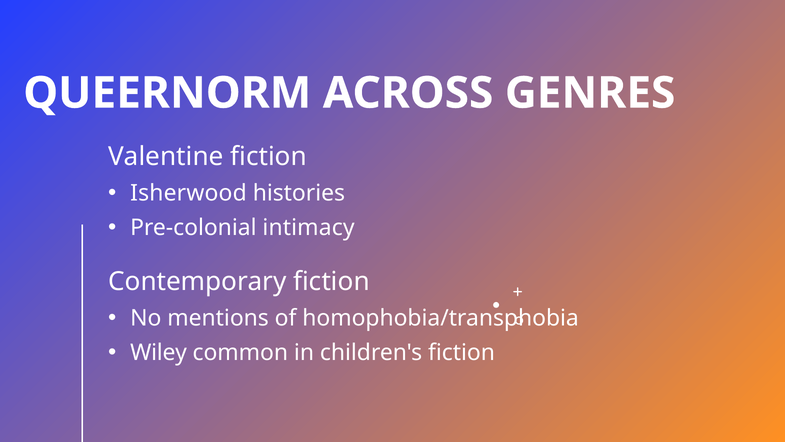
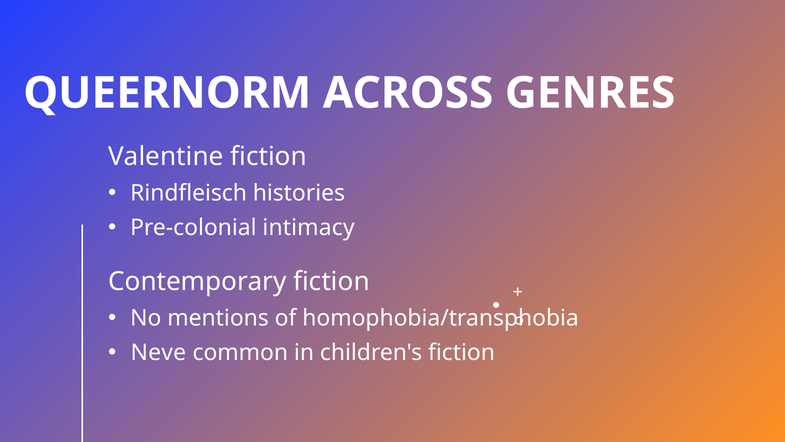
Isherwood: Isherwood -> Rindfleisch (189, 193)
Wiley: Wiley -> Neve (158, 352)
